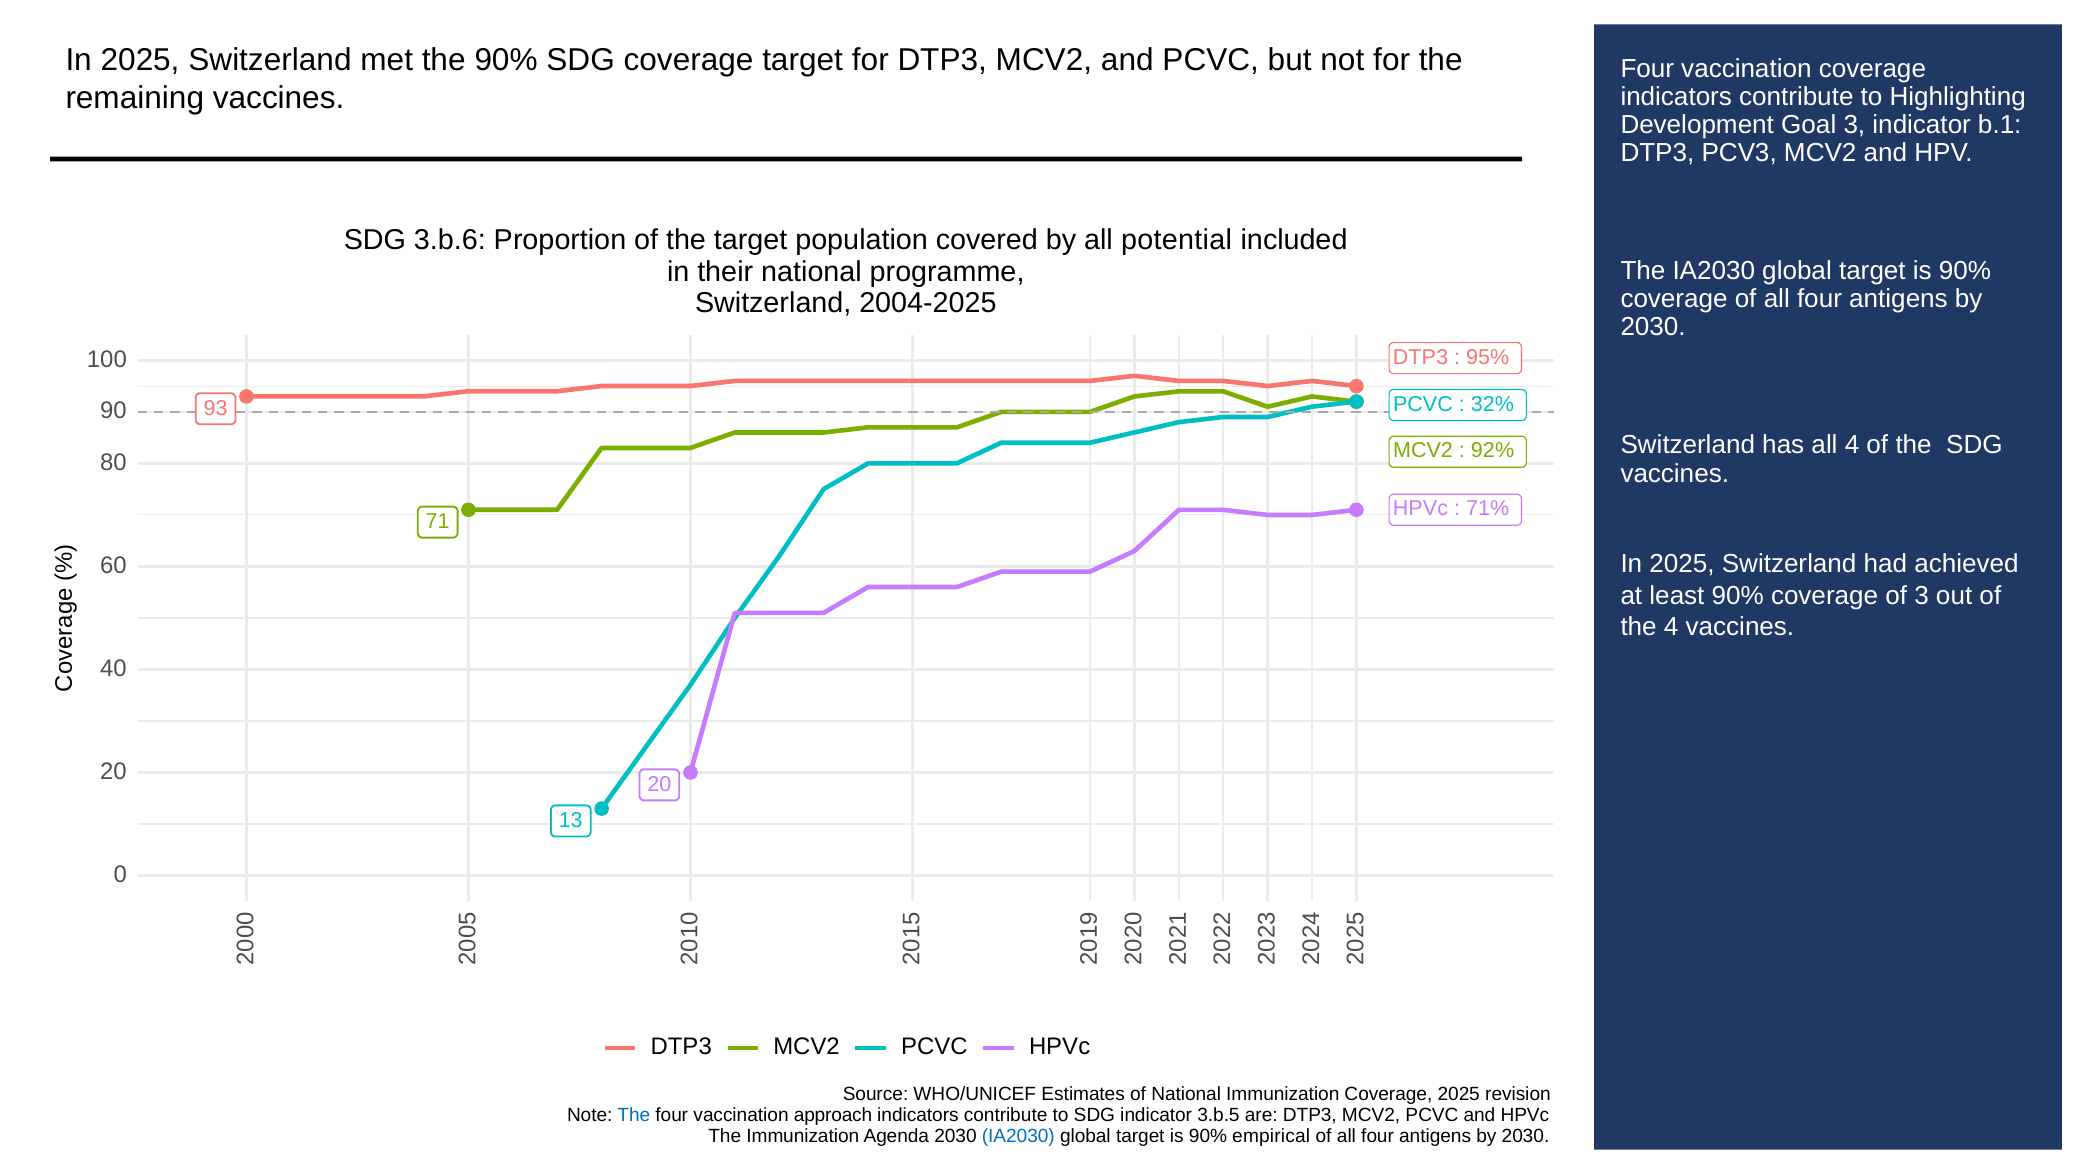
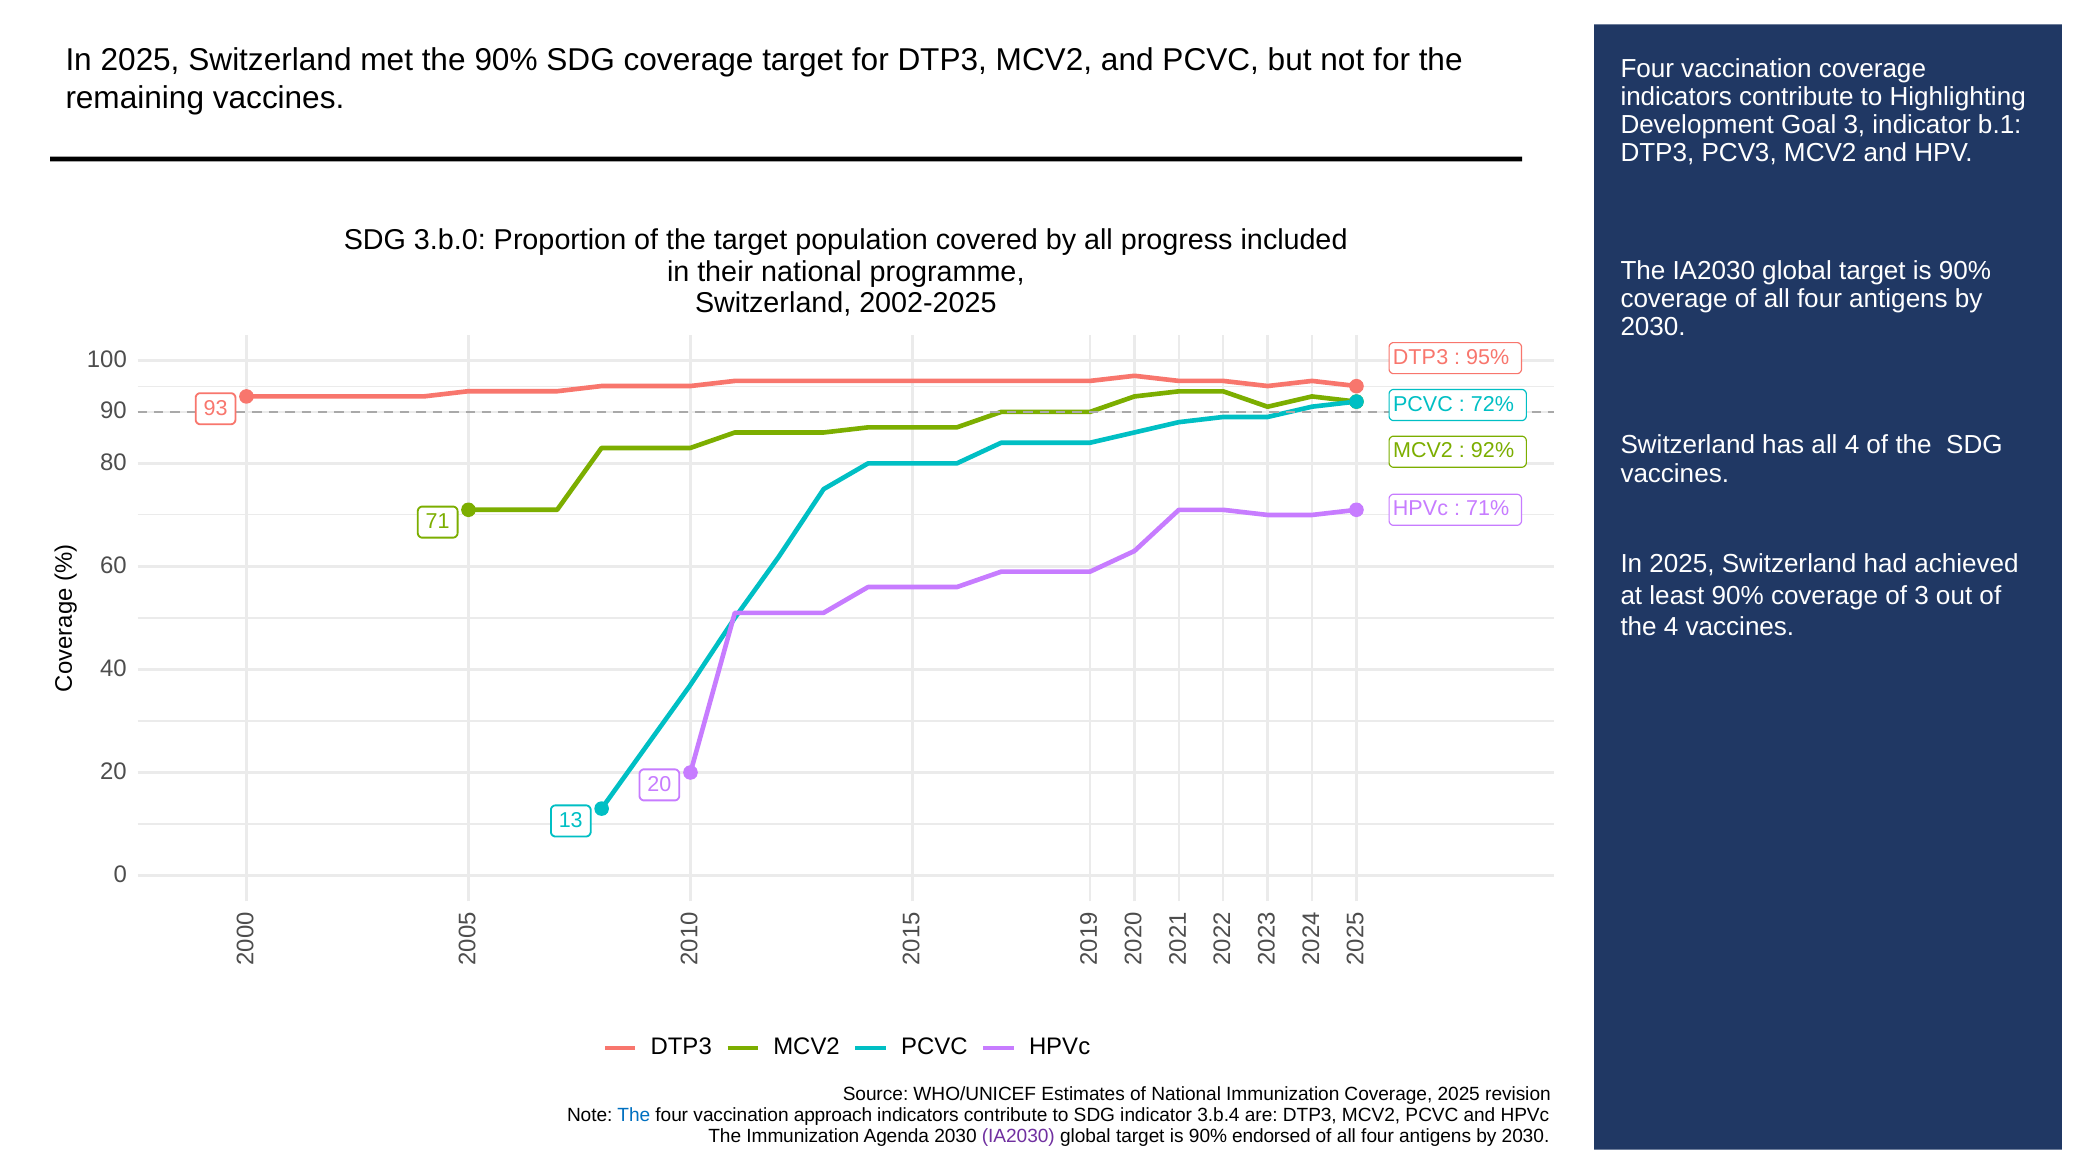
3.b.6: 3.b.6 -> 3.b.0 (450, 240)
potential: potential -> progress (1177, 240)
2004-2025: 2004-2025 -> 2002-2025 (928, 303)
32%: 32% -> 72% (1493, 404)
3.b.5: 3.b.5 -> 3.b.4 (1219, 1116)
IA2030 colour: blue -> purple (1018, 1136)
empirical: empirical -> endorsed (1271, 1136)
